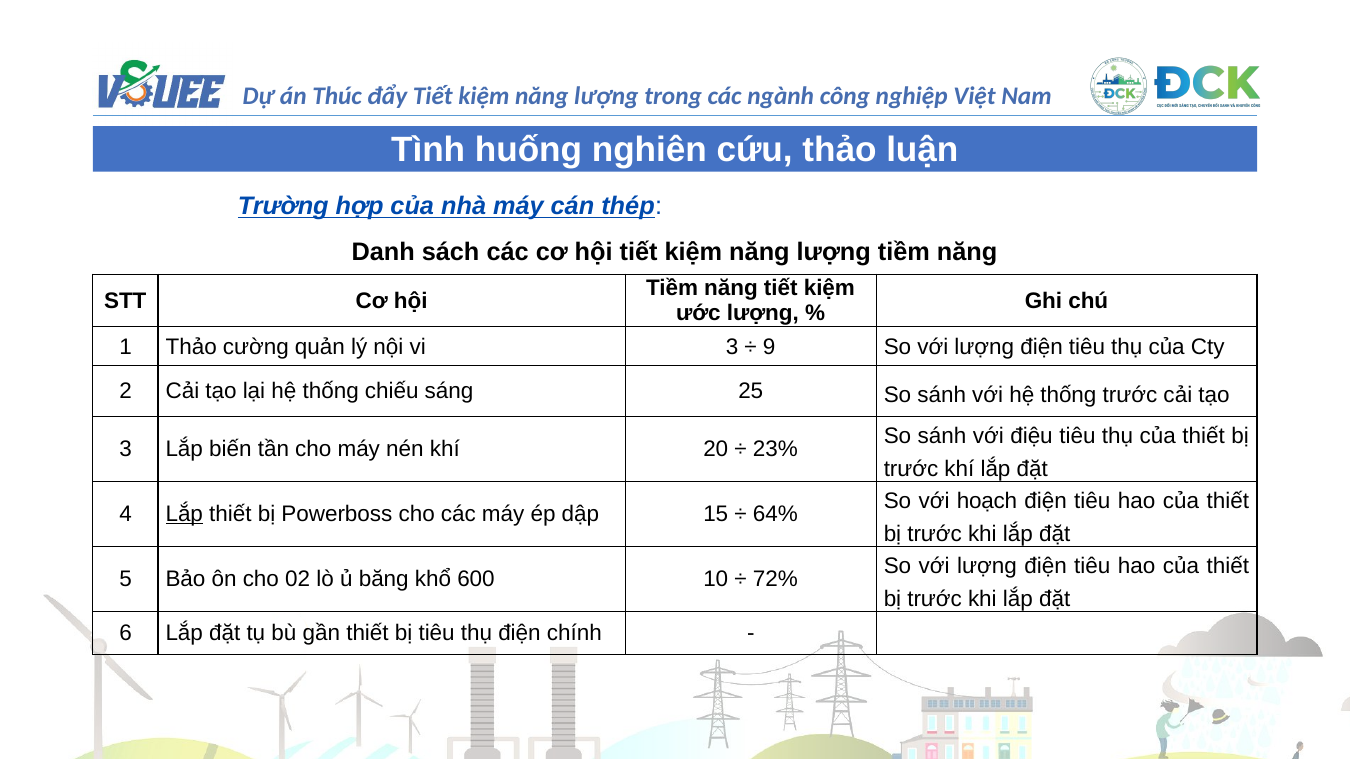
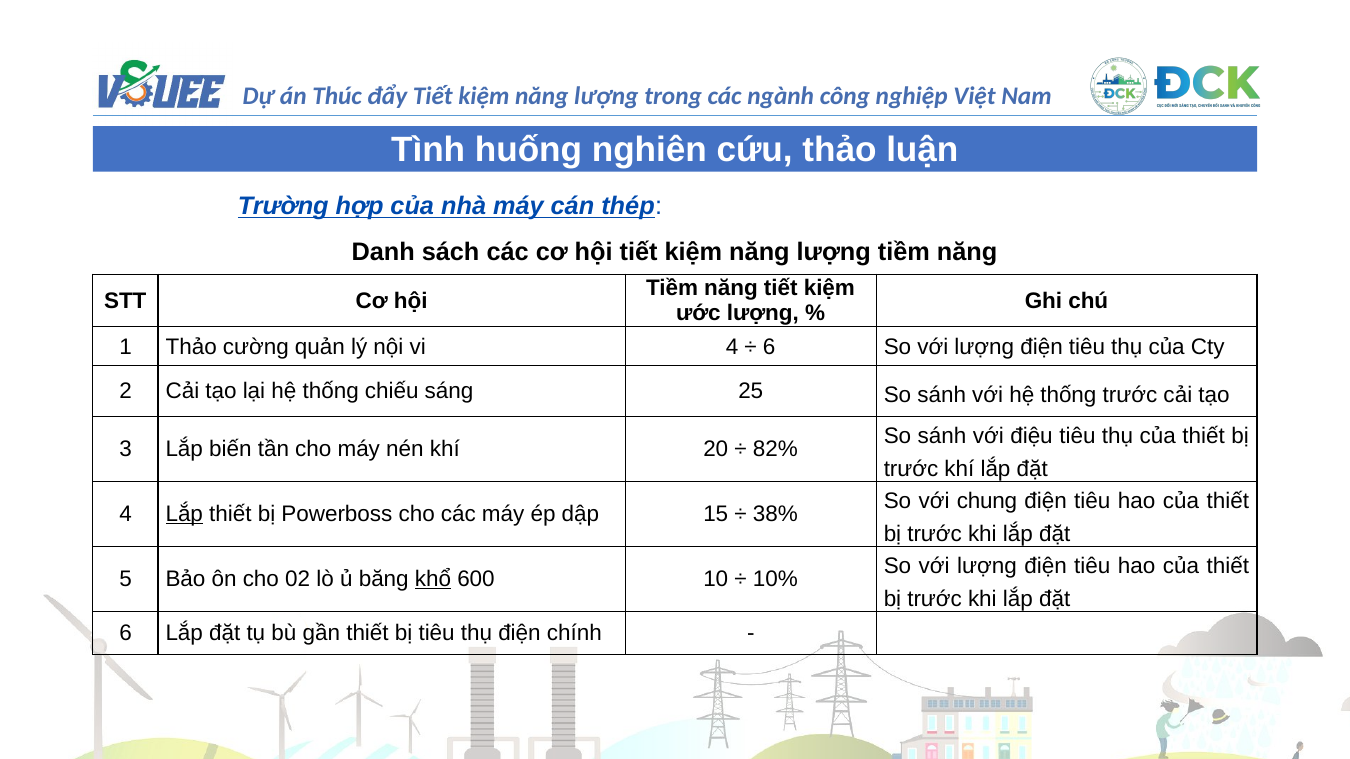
vi 3: 3 -> 4 (732, 347)
9: 9 -> 6 (769, 347)
23%: 23% -> 82% (775, 449)
hoạch: hoạch -> chung (987, 502)
64%: 64% -> 38% (775, 514)
khổ underline: none -> present (433, 579)
72%: 72% -> 10% (775, 579)
